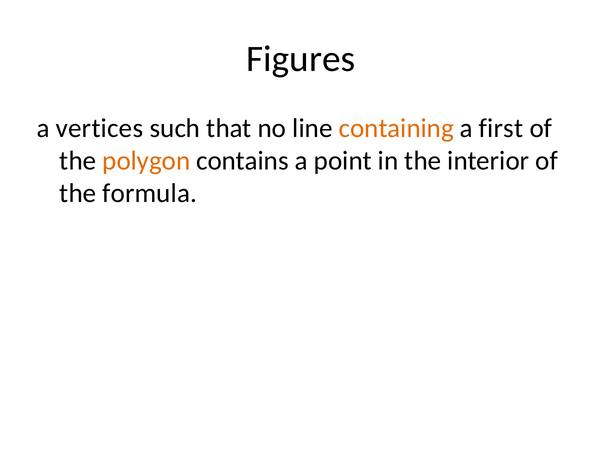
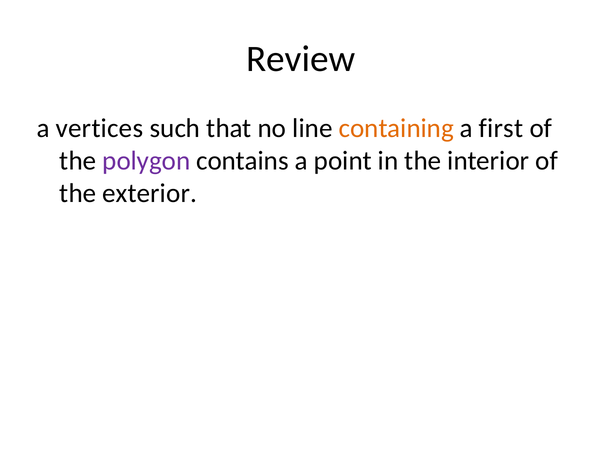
Figures: Figures -> Review (301, 59)
polygon colour: orange -> purple (146, 161)
formula: formula -> exterior (150, 193)
